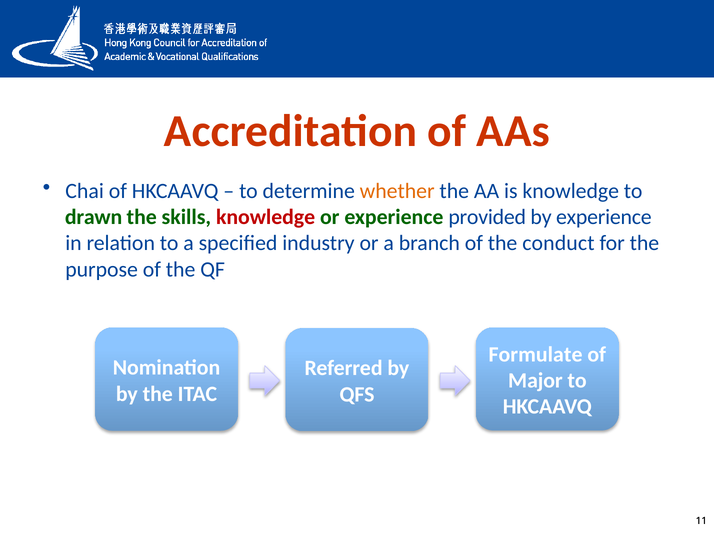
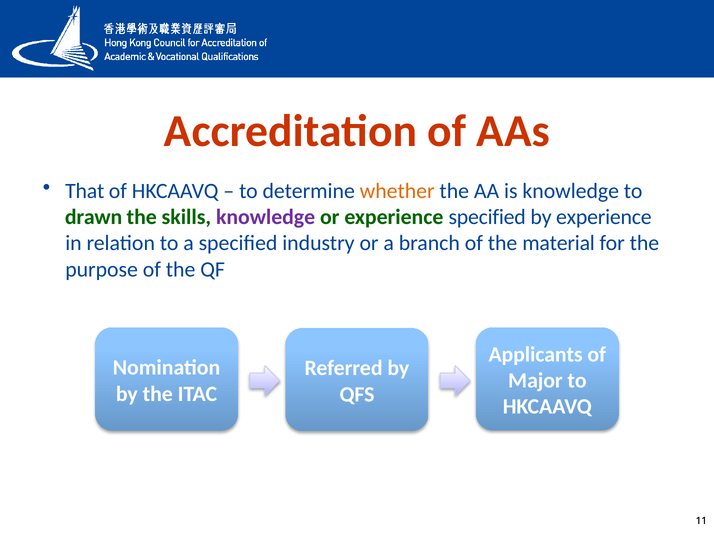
Chai: Chai -> That (85, 191)
knowledge colour: red -> purple (266, 217)
experience provided: provided -> specified (487, 217)
conduct: conduct -> material (559, 243)
Formulate: Formulate -> Applicants (536, 354)
